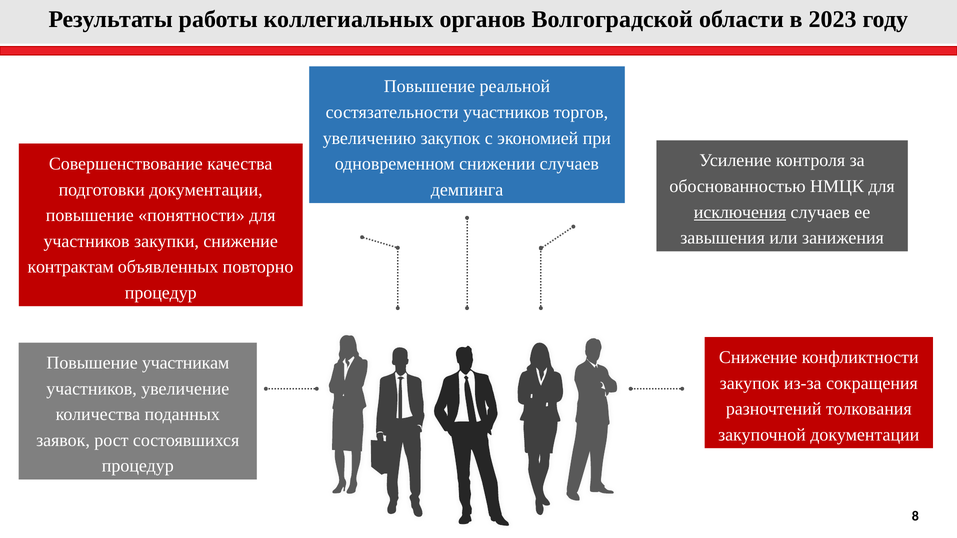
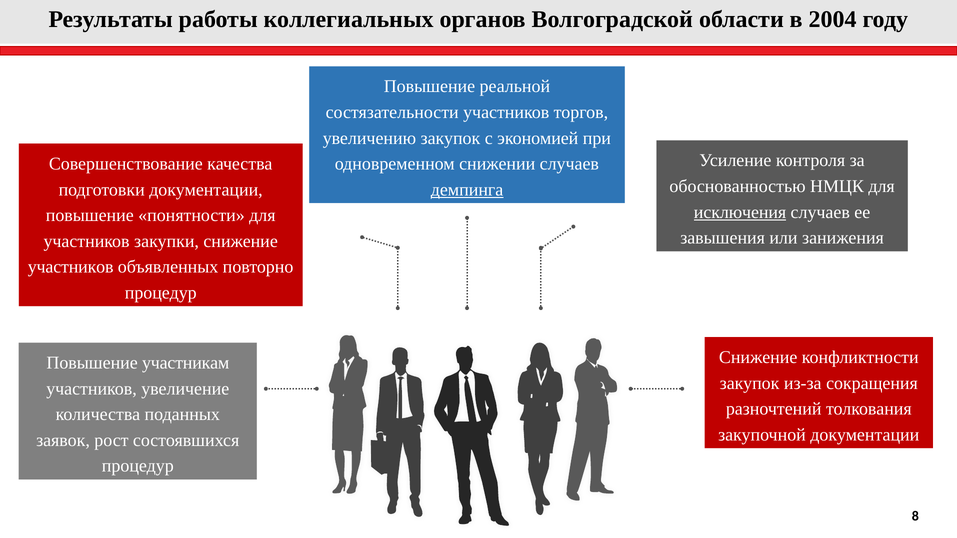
2023: 2023 -> 2004 (833, 20)
демпинга underline: none -> present (467, 190)
контрактам: контрактам -> участников (71, 267)
